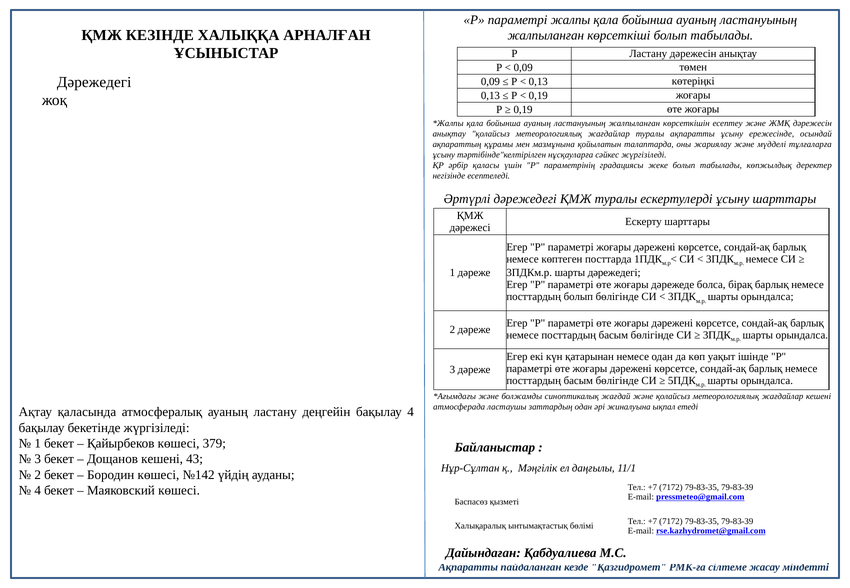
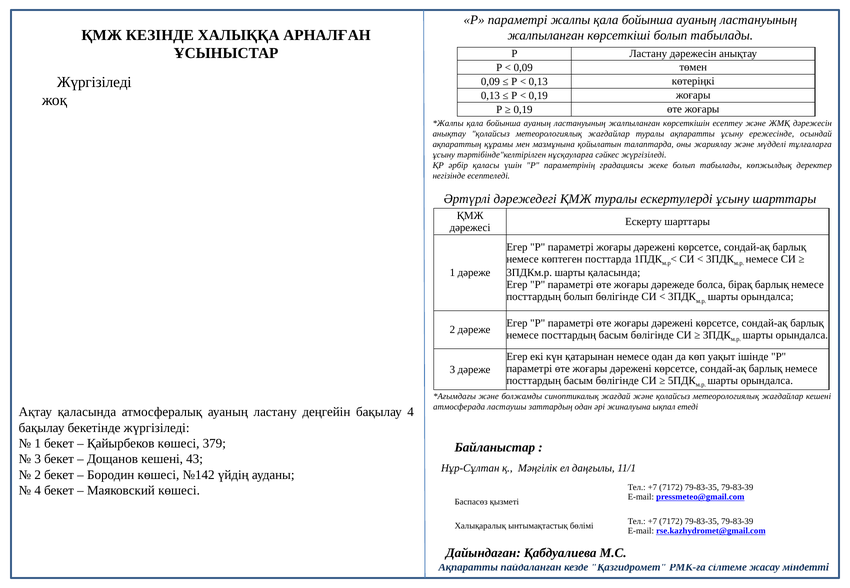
Дәрежедегі: Дәрежедегі -> Жүргізіледі (94, 82)
шарты дәрежедегі: дәрежедегі -> қаласында (614, 273)
